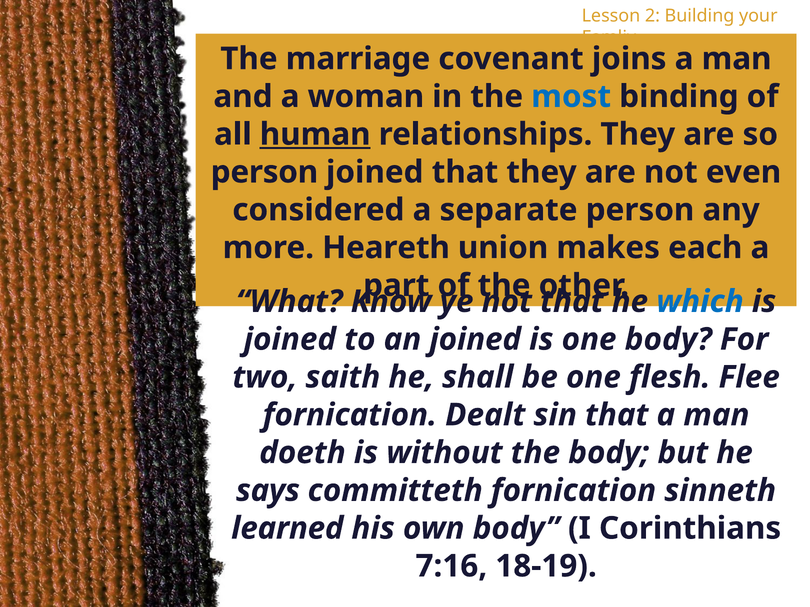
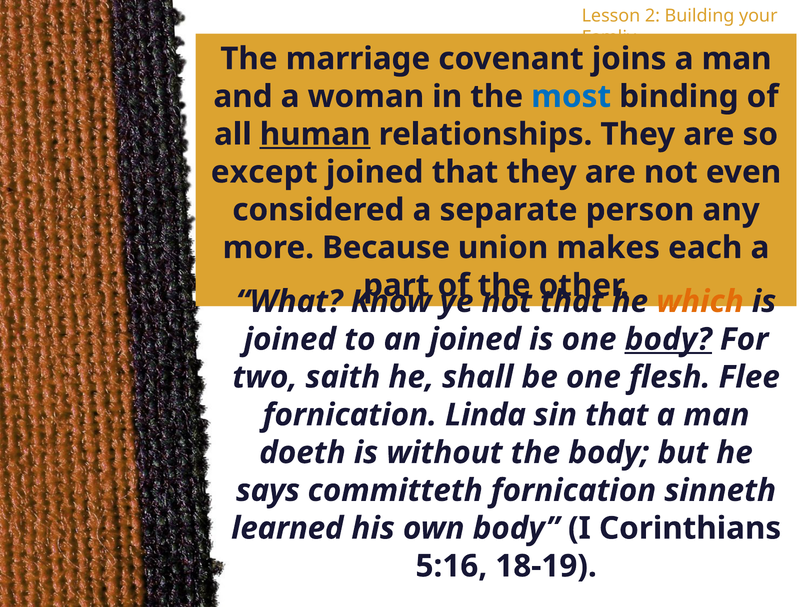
person: person -> except (264, 172)
Heareth: Heareth -> Because (386, 248)
which colour: blue -> orange (700, 302)
body underline: none -> present (668, 340)
Dealt: Dealt -> Linda (485, 415)
7:16: 7:16 -> 5:16 (451, 567)
